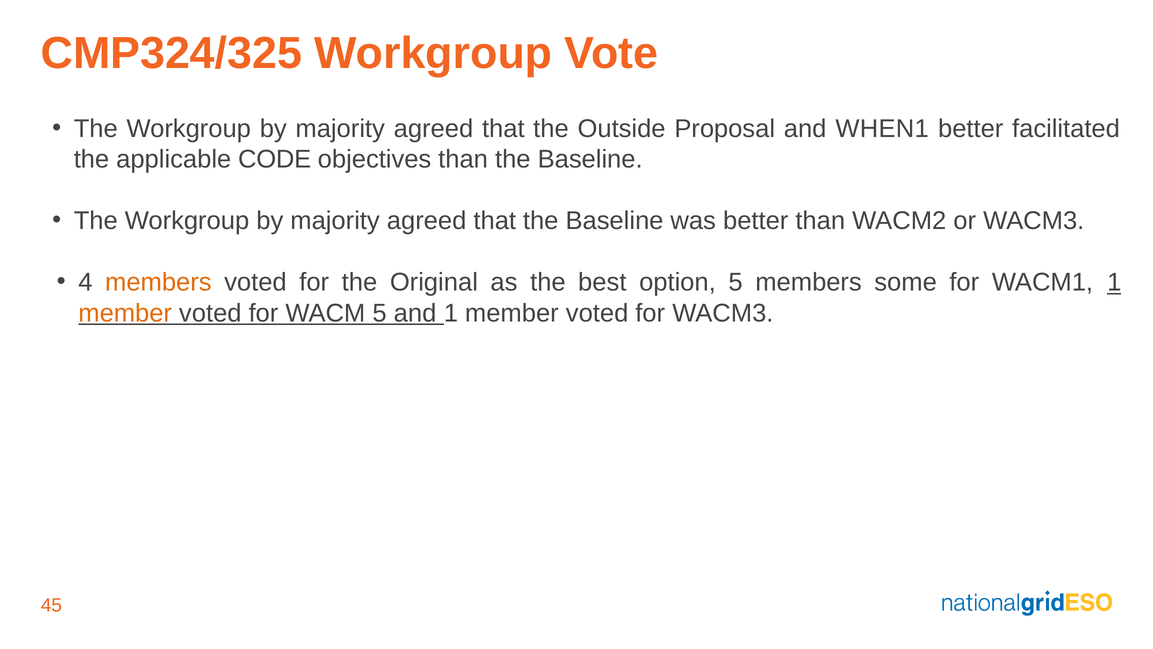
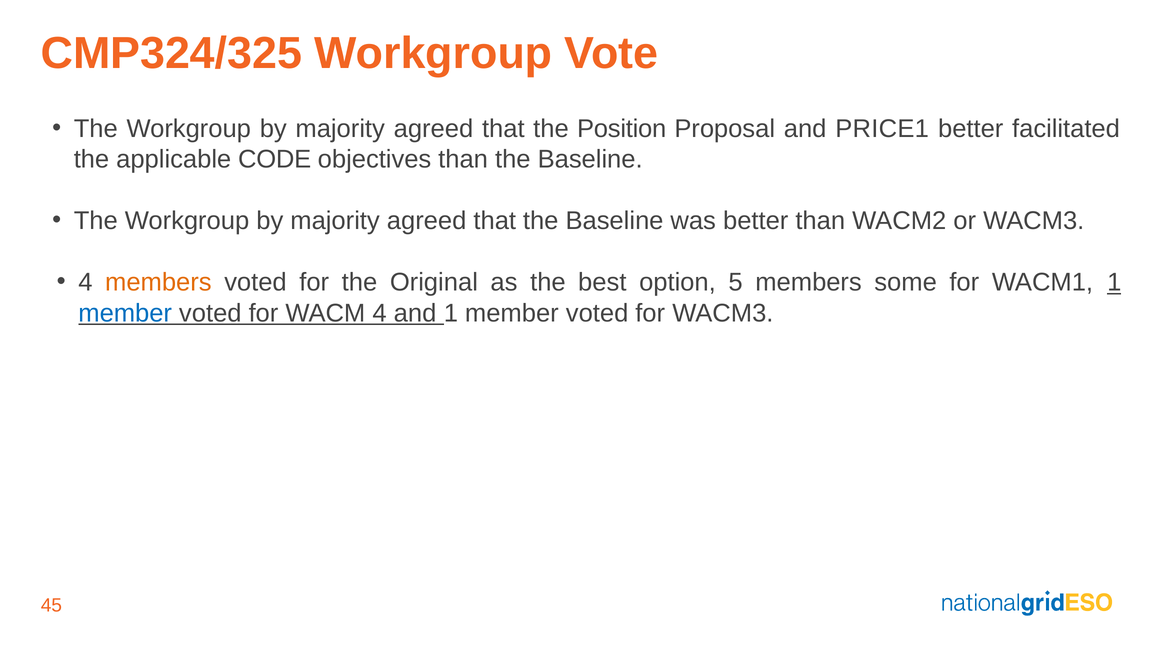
Outside: Outside -> Position (622, 129)
WHEN1: WHEN1 -> PRICE1 (882, 129)
member colour: orange -> blue (125, 313)
WACM 5: 5 -> 4 (379, 313)
